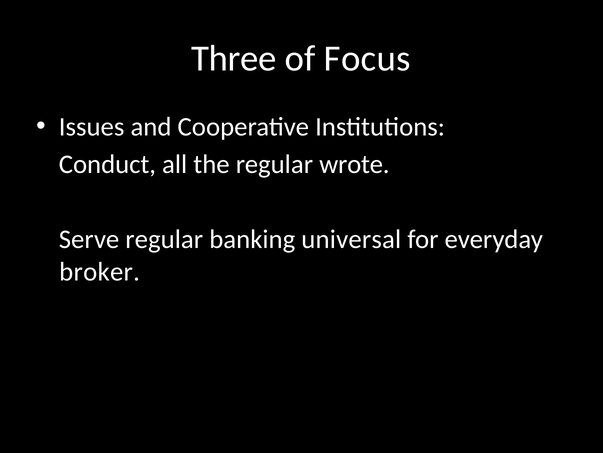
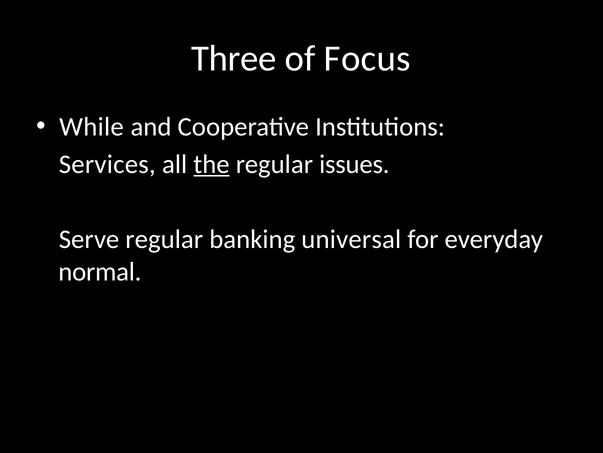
Issues: Issues -> While (91, 126)
Conduct: Conduct -> Services (107, 164)
the underline: none -> present (211, 164)
wrote: wrote -> issues (354, 164)
broker: broker -> normal (100, 271)
